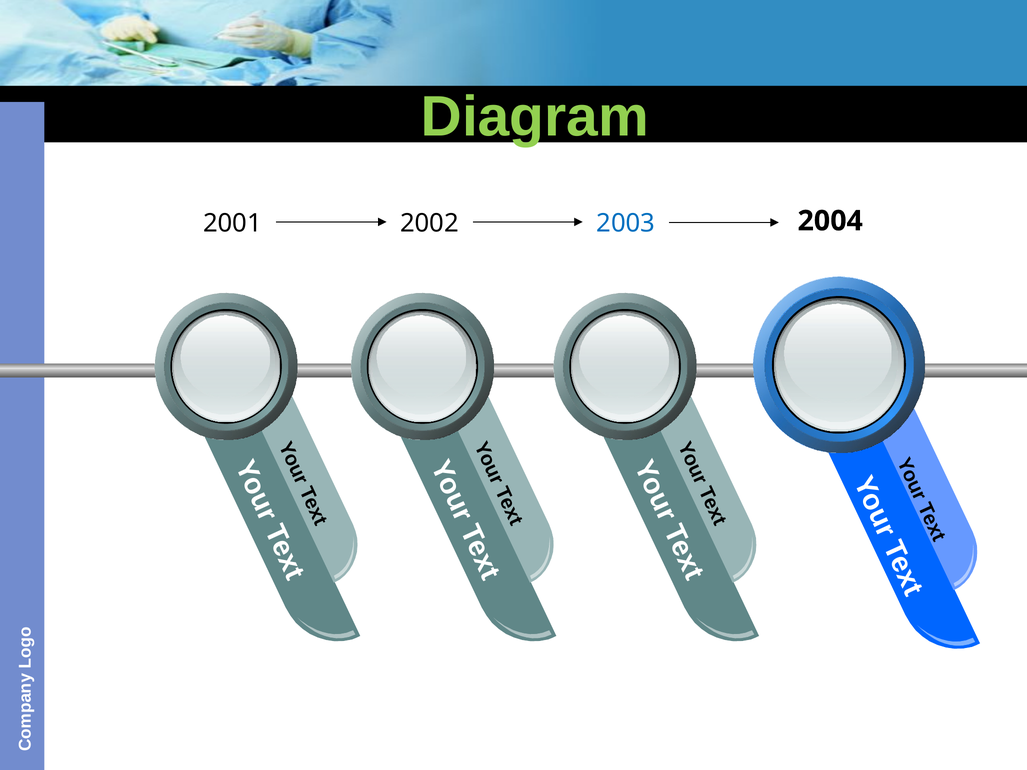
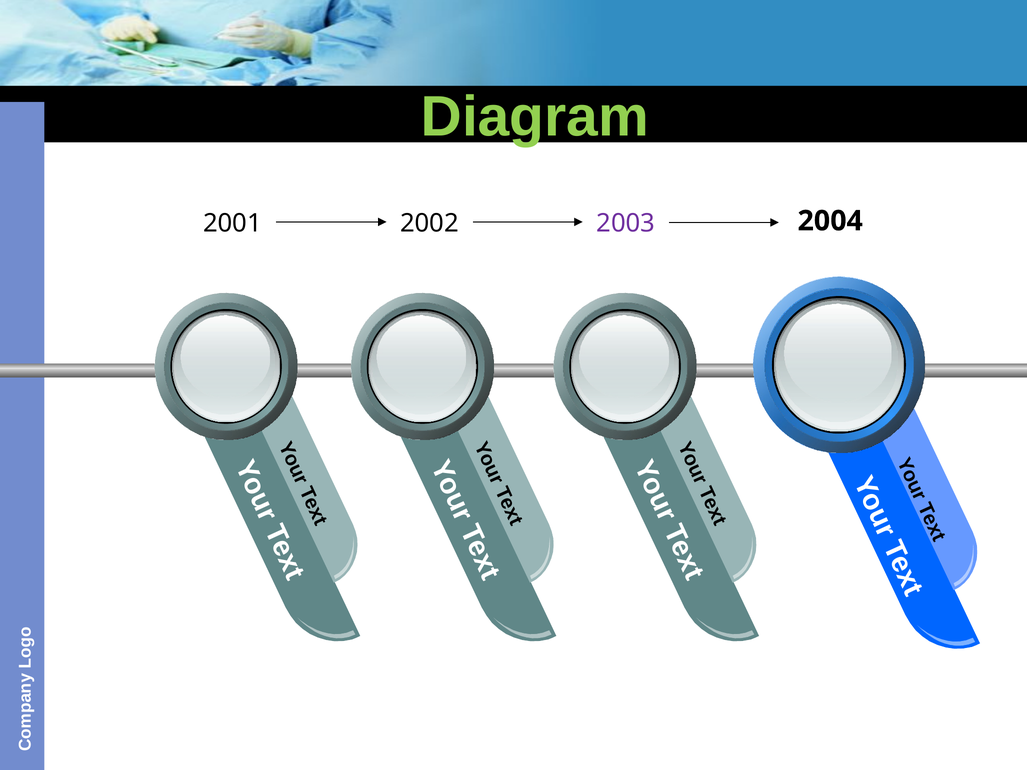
2003 colour: blue -> purple (626, 224)
